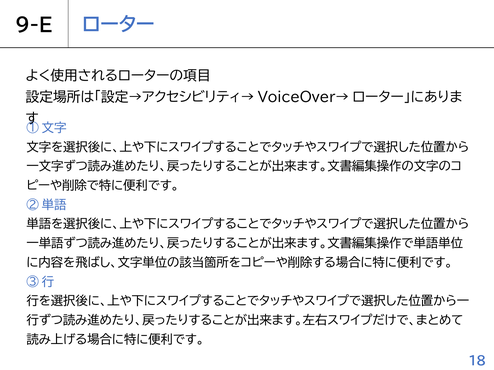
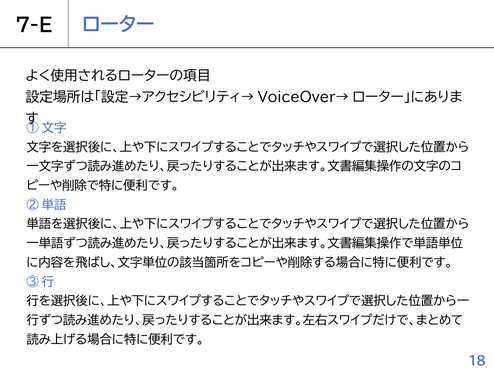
9-E: 9-E -> 7-E (34, 25)
